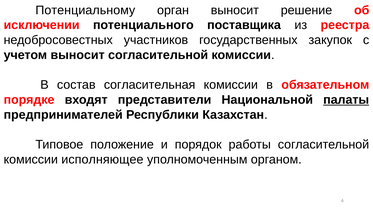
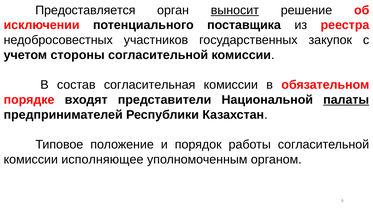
Потенциальному: Потенциальному -> Предоставляется (85, 10)
выносит underline: none -> present (235, 10)
учетом выносит: выносит -> стороны (78, 55)
